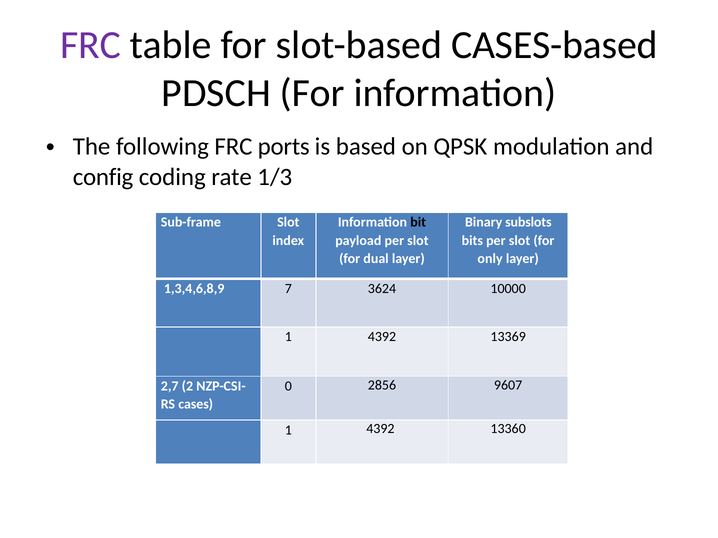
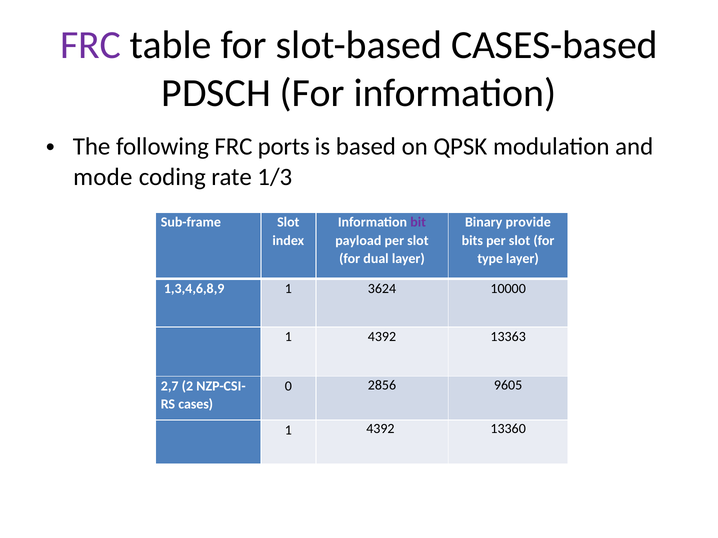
config: config -> mode (103, 177)
bit colour: black -> purple (418, 223)
subslots: subslots -> provide (528, 223)
only: only -> type (490, 259)
1,3,4,6,8,9 7: 7 -> 1 (288, 289)
13369: 13369 -> 13363 (508, 337)
9607: 9607 -> 9605 (508, 385)
